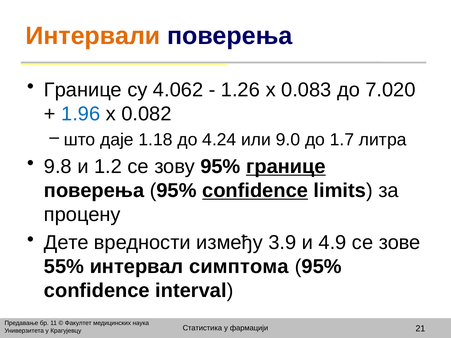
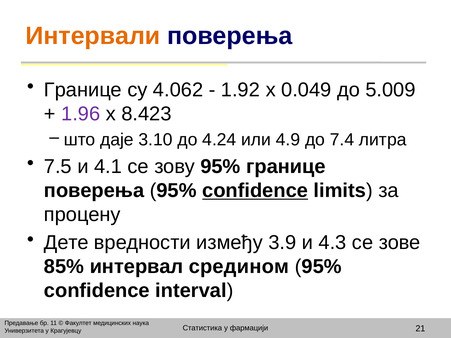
1.26: 1.26 -> 1.92 (240, 90)
0.083: 0.083 -> 0.049 (306, 90)
7.020: 7.020 -> 5.009 (391, 90)
1.96 colour: blue -> purple (81, 114)
0.082: 0.082 -> 8.423 (146, 114)
1.18: 1.18 -> 3.10 (156, 140)
9.0: 9.0 -> 4.9 (288, 140)
1.7: 1.7 -> 7.4 (342, 140)
9.8: 9.8 -> 7.5 (58, 167)
1.2: 1.2 -> 4.1 (108, 167)
границе underline: present -> none (286, 167)
4.9: 4.9 -> 4.3 (332, 243)
55%: 55% -> 85% (64, 267)
симптома: симптома -> средином (239, 267)
